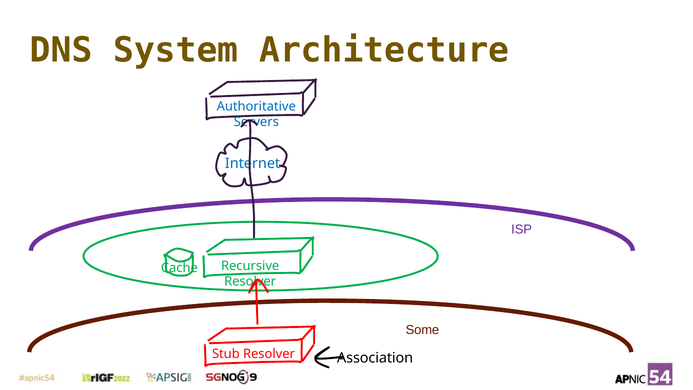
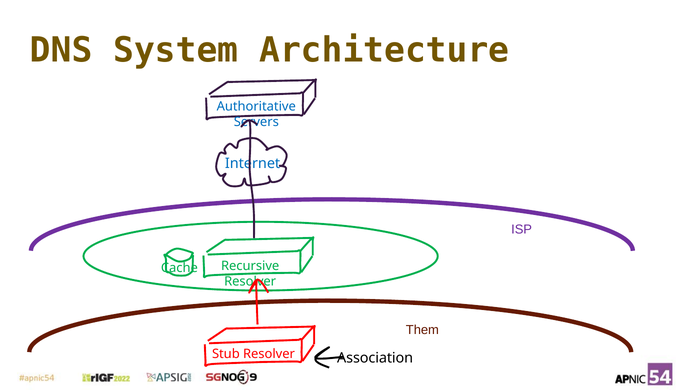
Some: Some -> Them (422, 330)
